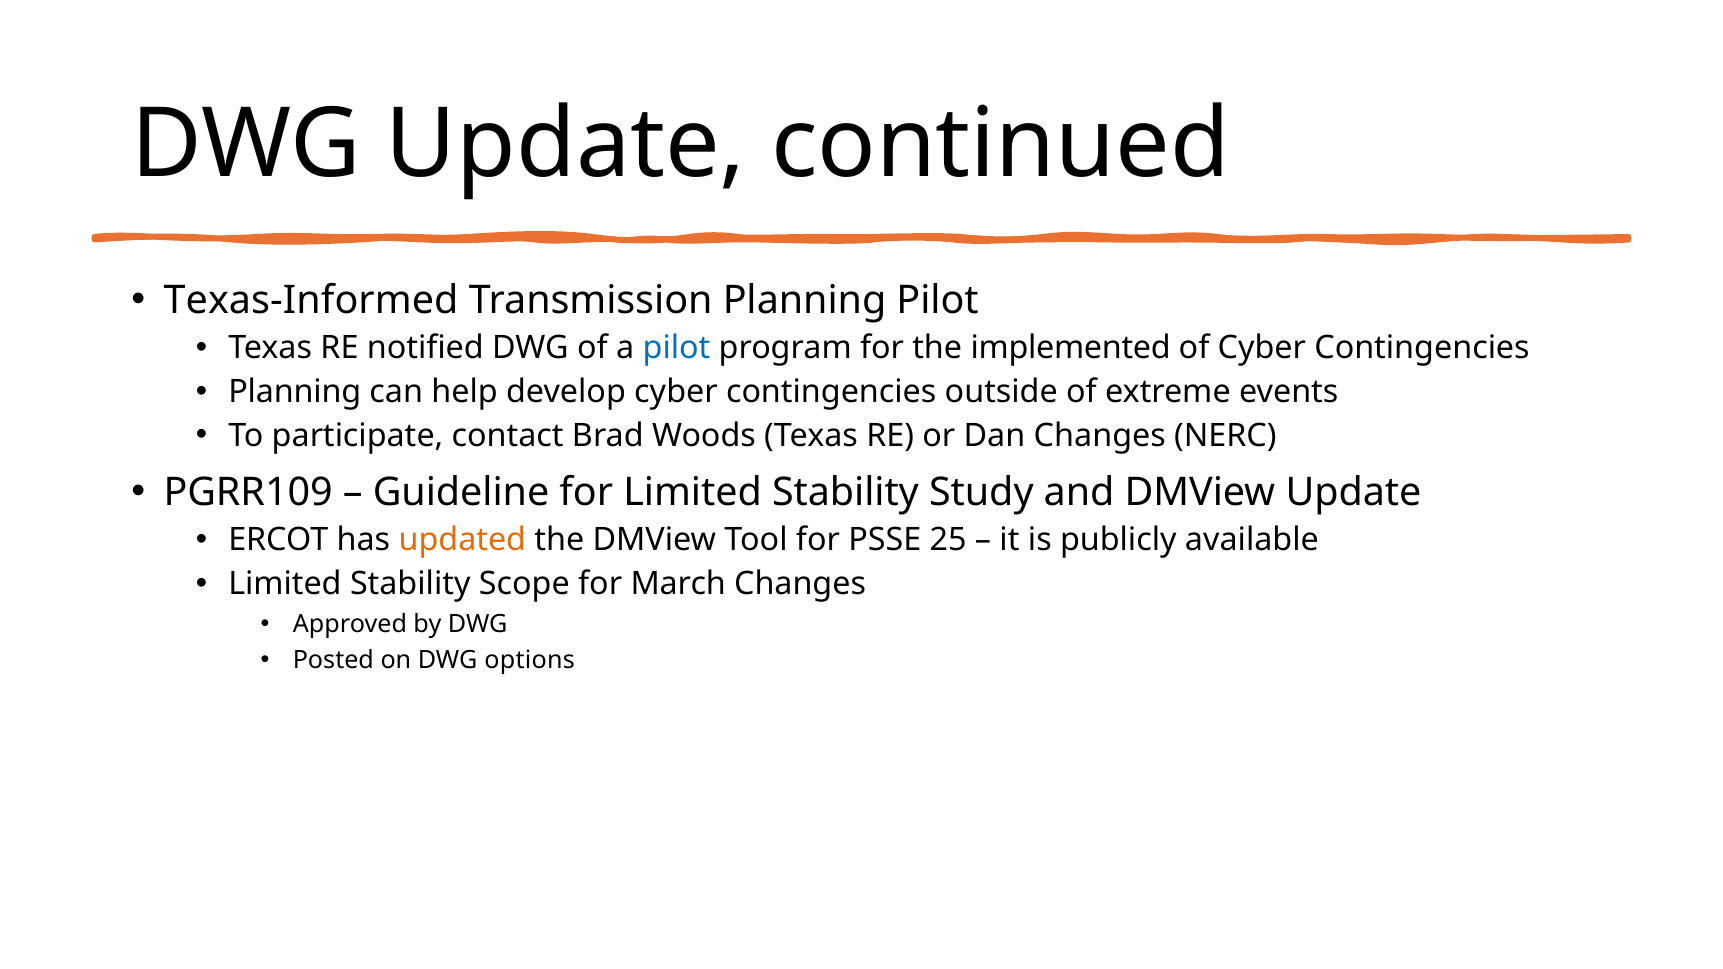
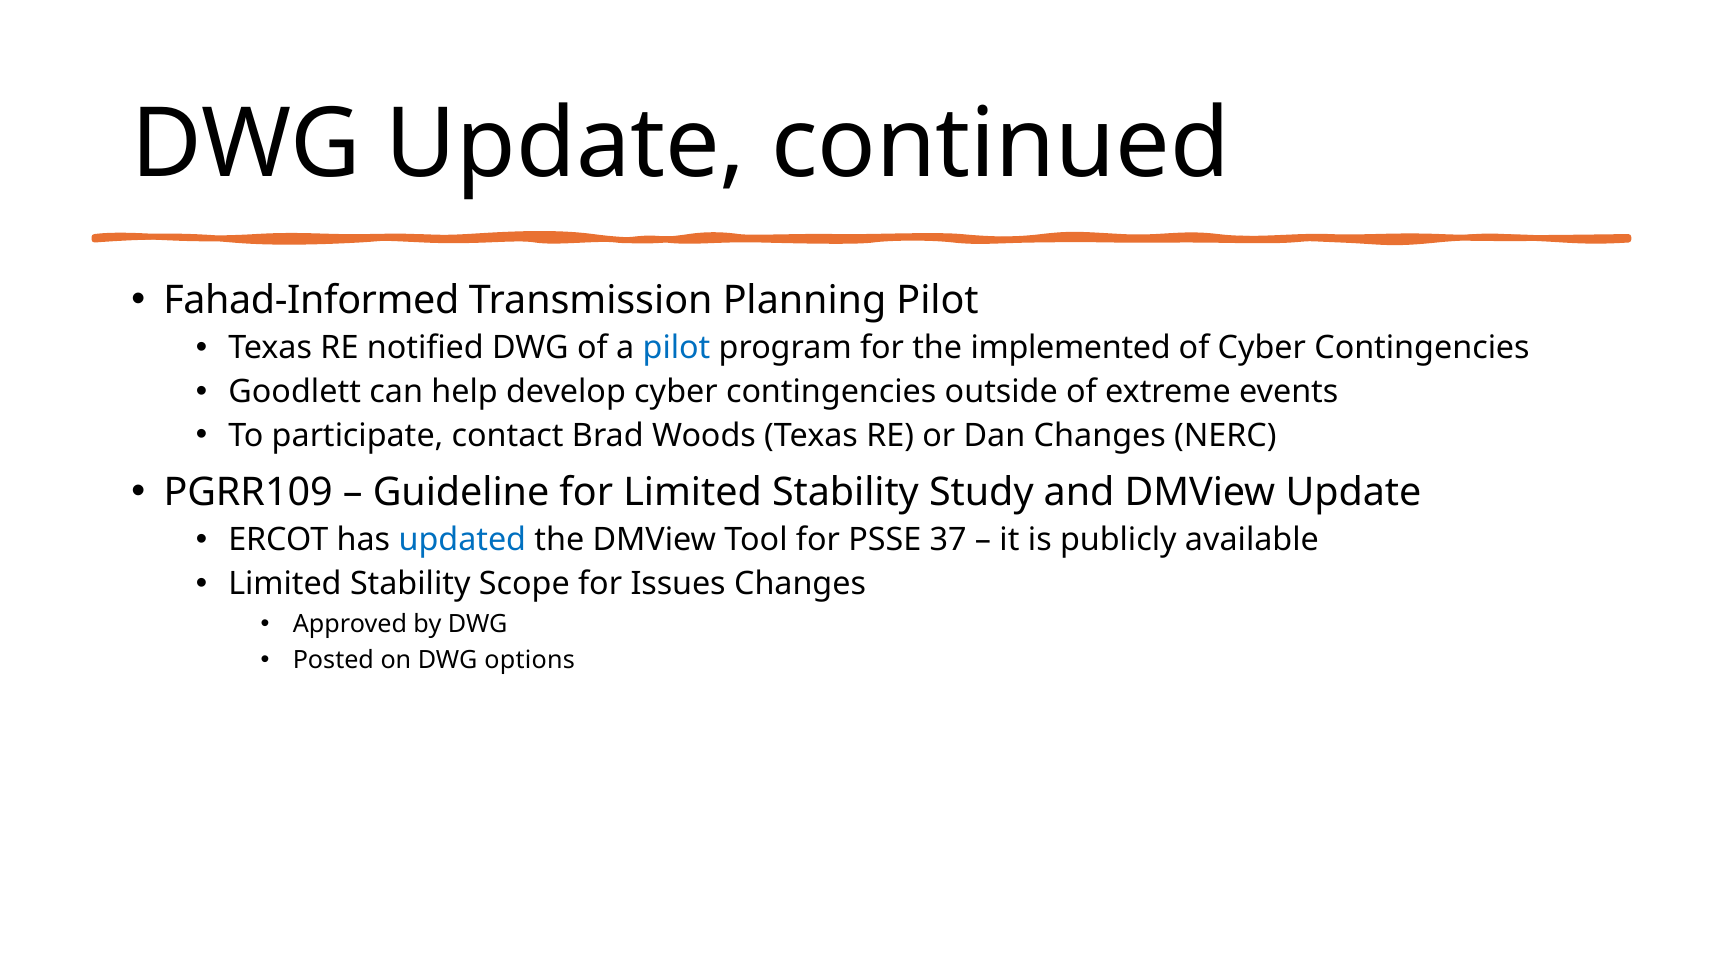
Texas-Informed: Texas-Informed -> Fahad-Informed (311, 300)
Planning: Planning -> Goodlett (295, 392)
updated colour: orange -> blue (462, 540)
25: 25 -> 37 (948, 540)
March: March -> Issues (678, 584)
